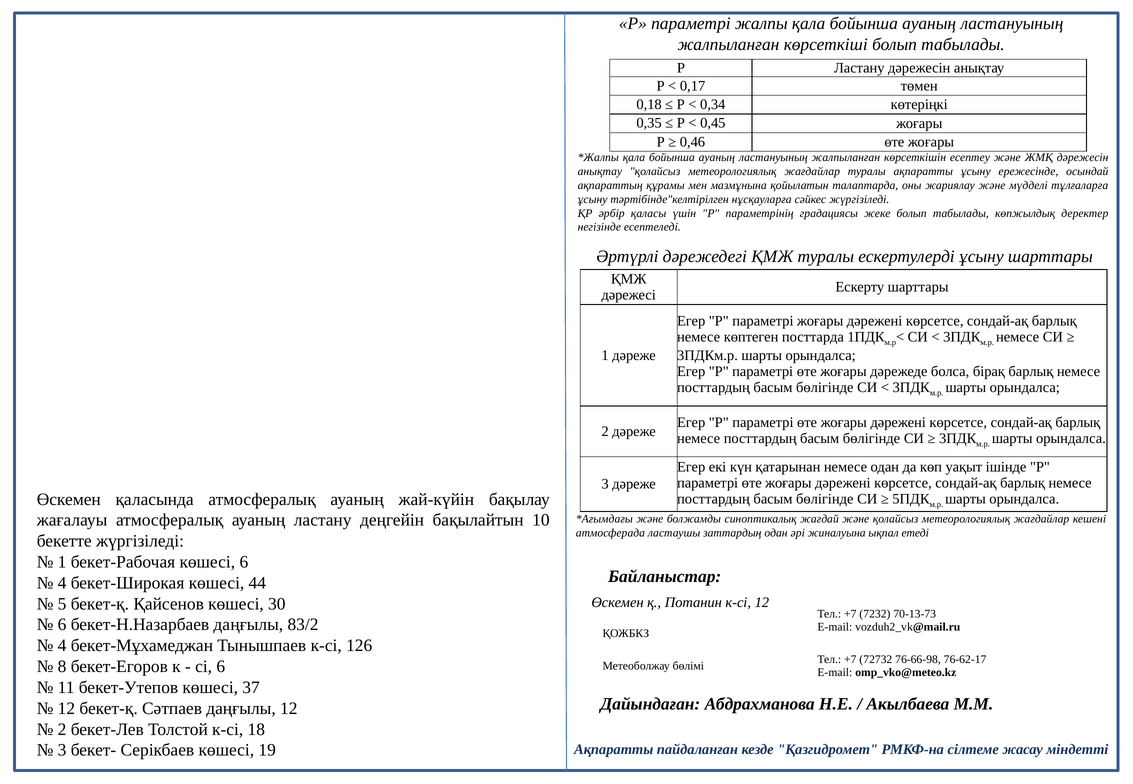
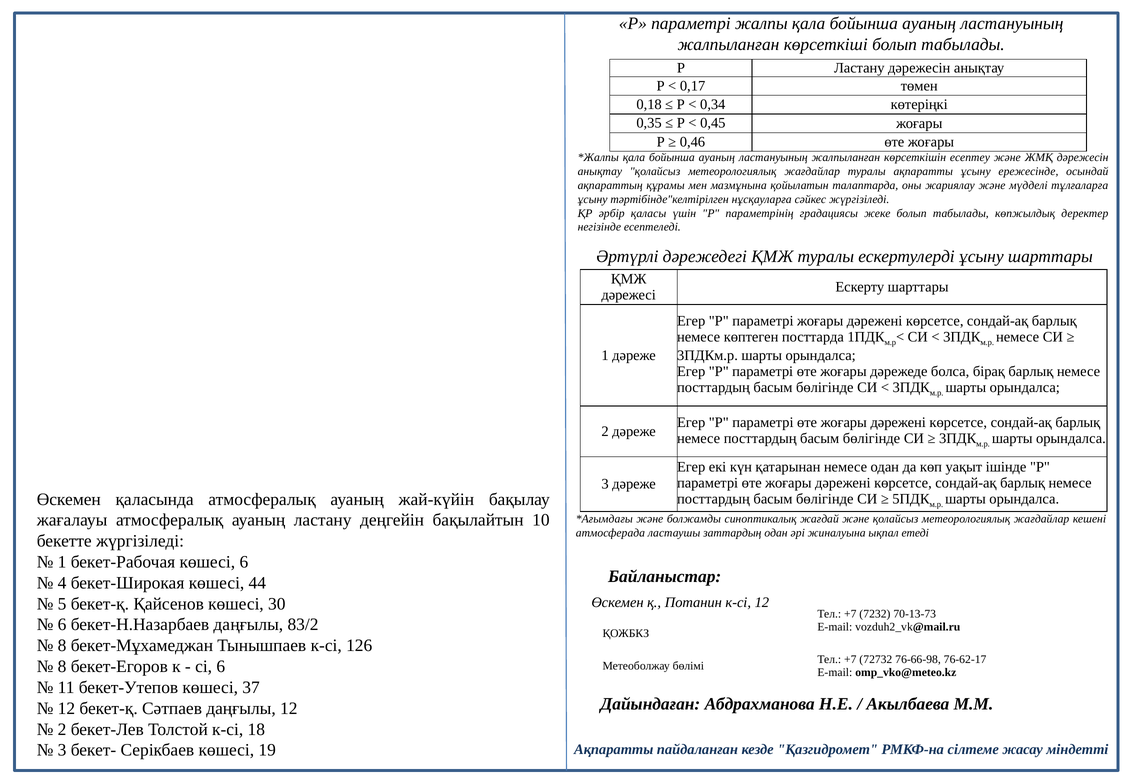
4: 4 -> 8 (62, 646)
